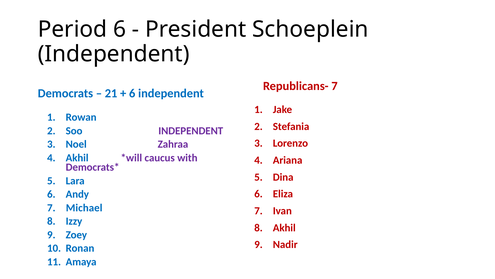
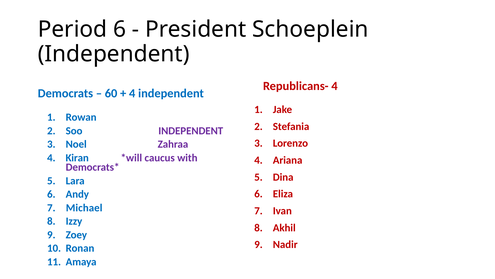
Republicans- 7: 7 -> 4 (334, 86)
21: 21 -> 60 (111, 93)
6: 6 -> 4 (132, 93)
Akhil: Akhil -> Kiran (77, 158)
